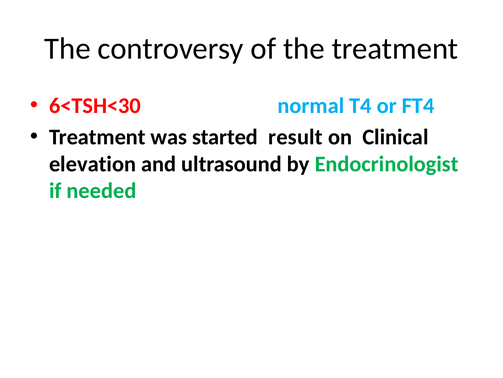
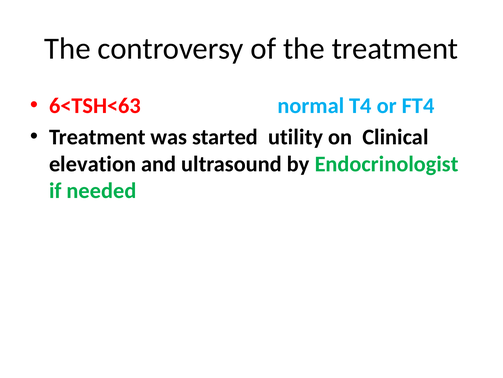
6<TSH<30: 6<TSH<30 -> 6<TSH<63 (95, 106)
result: result -> utility (296, 137)
